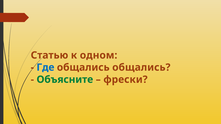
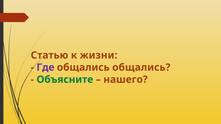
одном: одном -> жизни (99, 55)
Где colour: blue -> purple (45, 68)
фрески: фрески -> нашего (126, 80)
